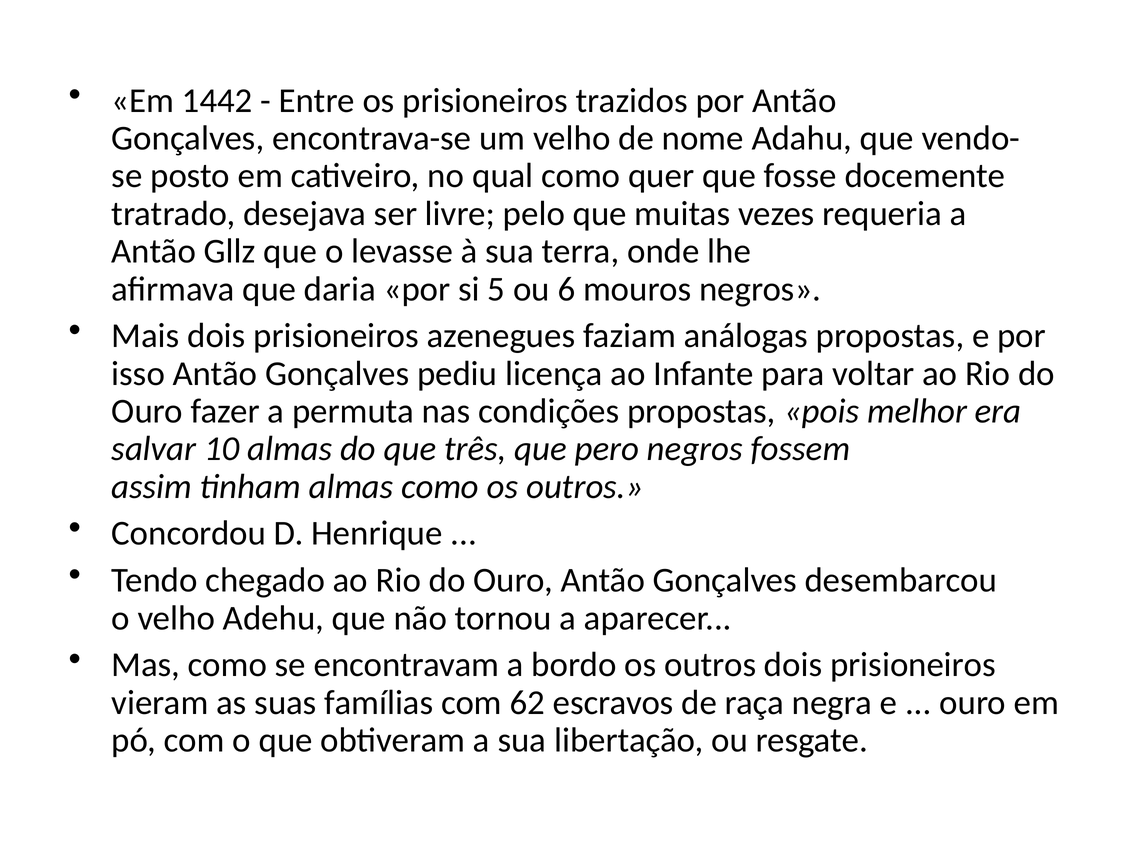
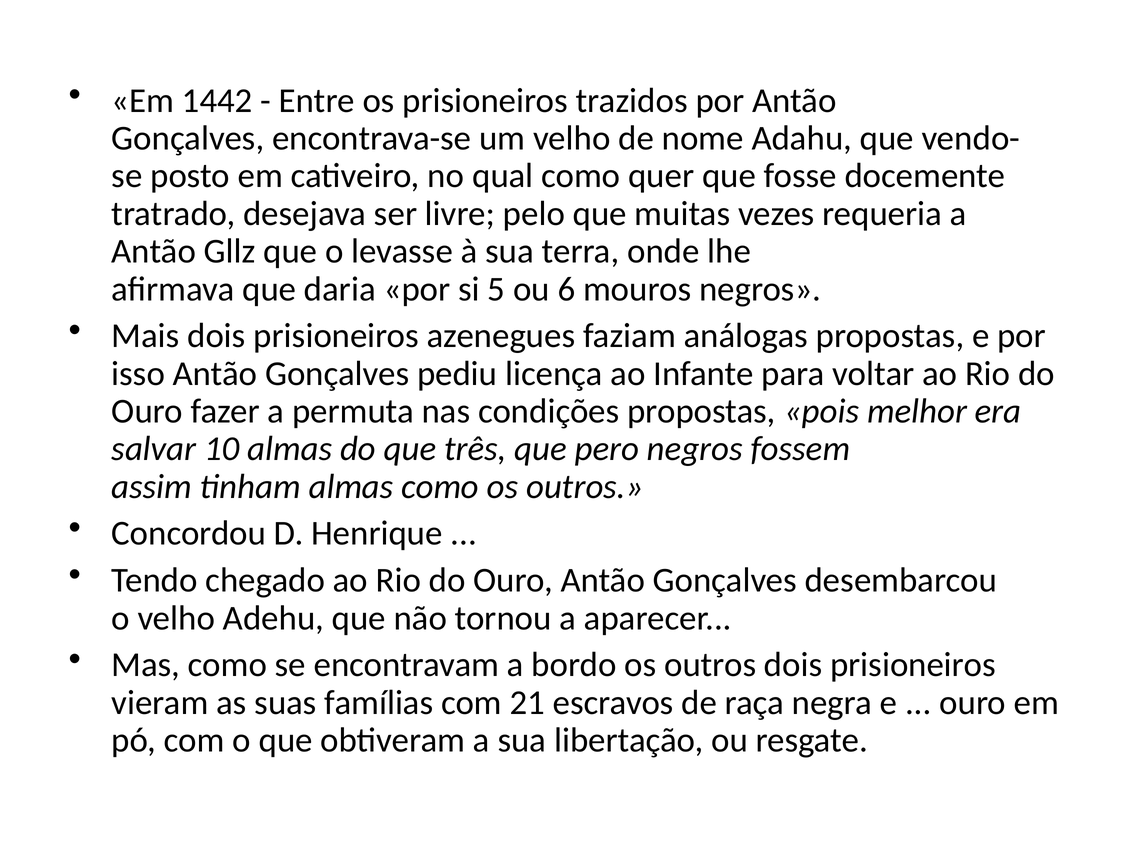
62: 62 -> 21 (527, 703)
